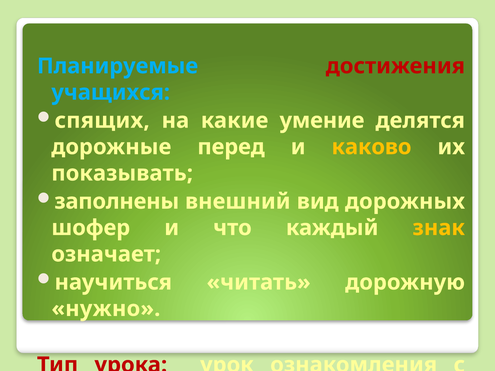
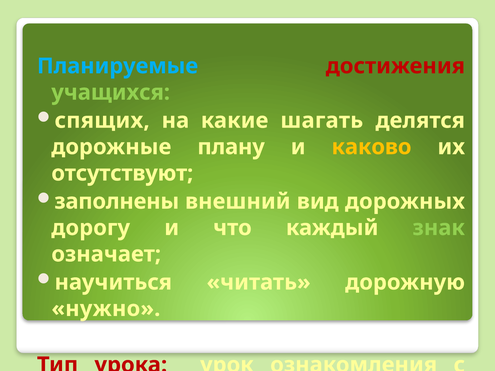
учащихся colour: light blue -> light green (111, 92)
умение: умение -> шагать (322, 121)
перед: перед -> плану (231, 147)
показывать: показывать -> отсутствуют (122, 173)
шофер: шофер -> дорогу (91, 228)
знак colour: yellow -> light green (439, 228)
